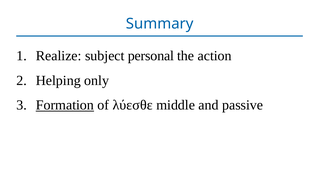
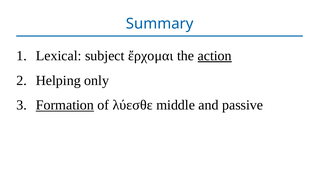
Realize: Realize -> Lexical (59, 56)
personal: personal -> ἔρχομαι (151, 56)
action underline: none -> present (215, 56)
